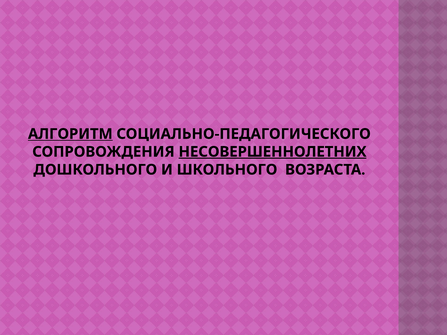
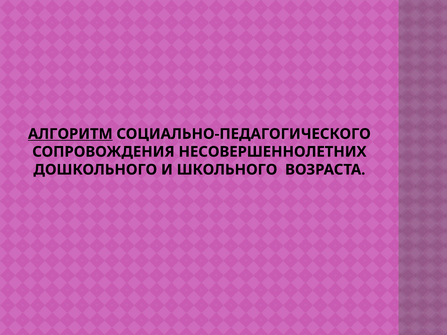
НЕСОВЕРШЕННОЛЕТНИХ underline: present -> none (273, 152)
